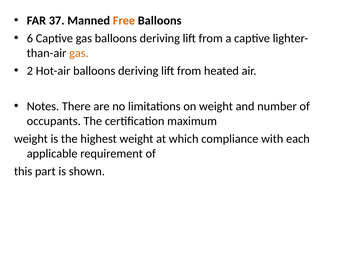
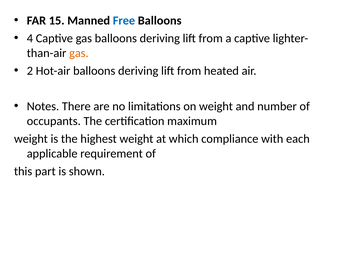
37: 37 -> 15 (57, 21)
Free colour: orange -> blue (124, 21)
6: 6 -> 4 (30, 38)
